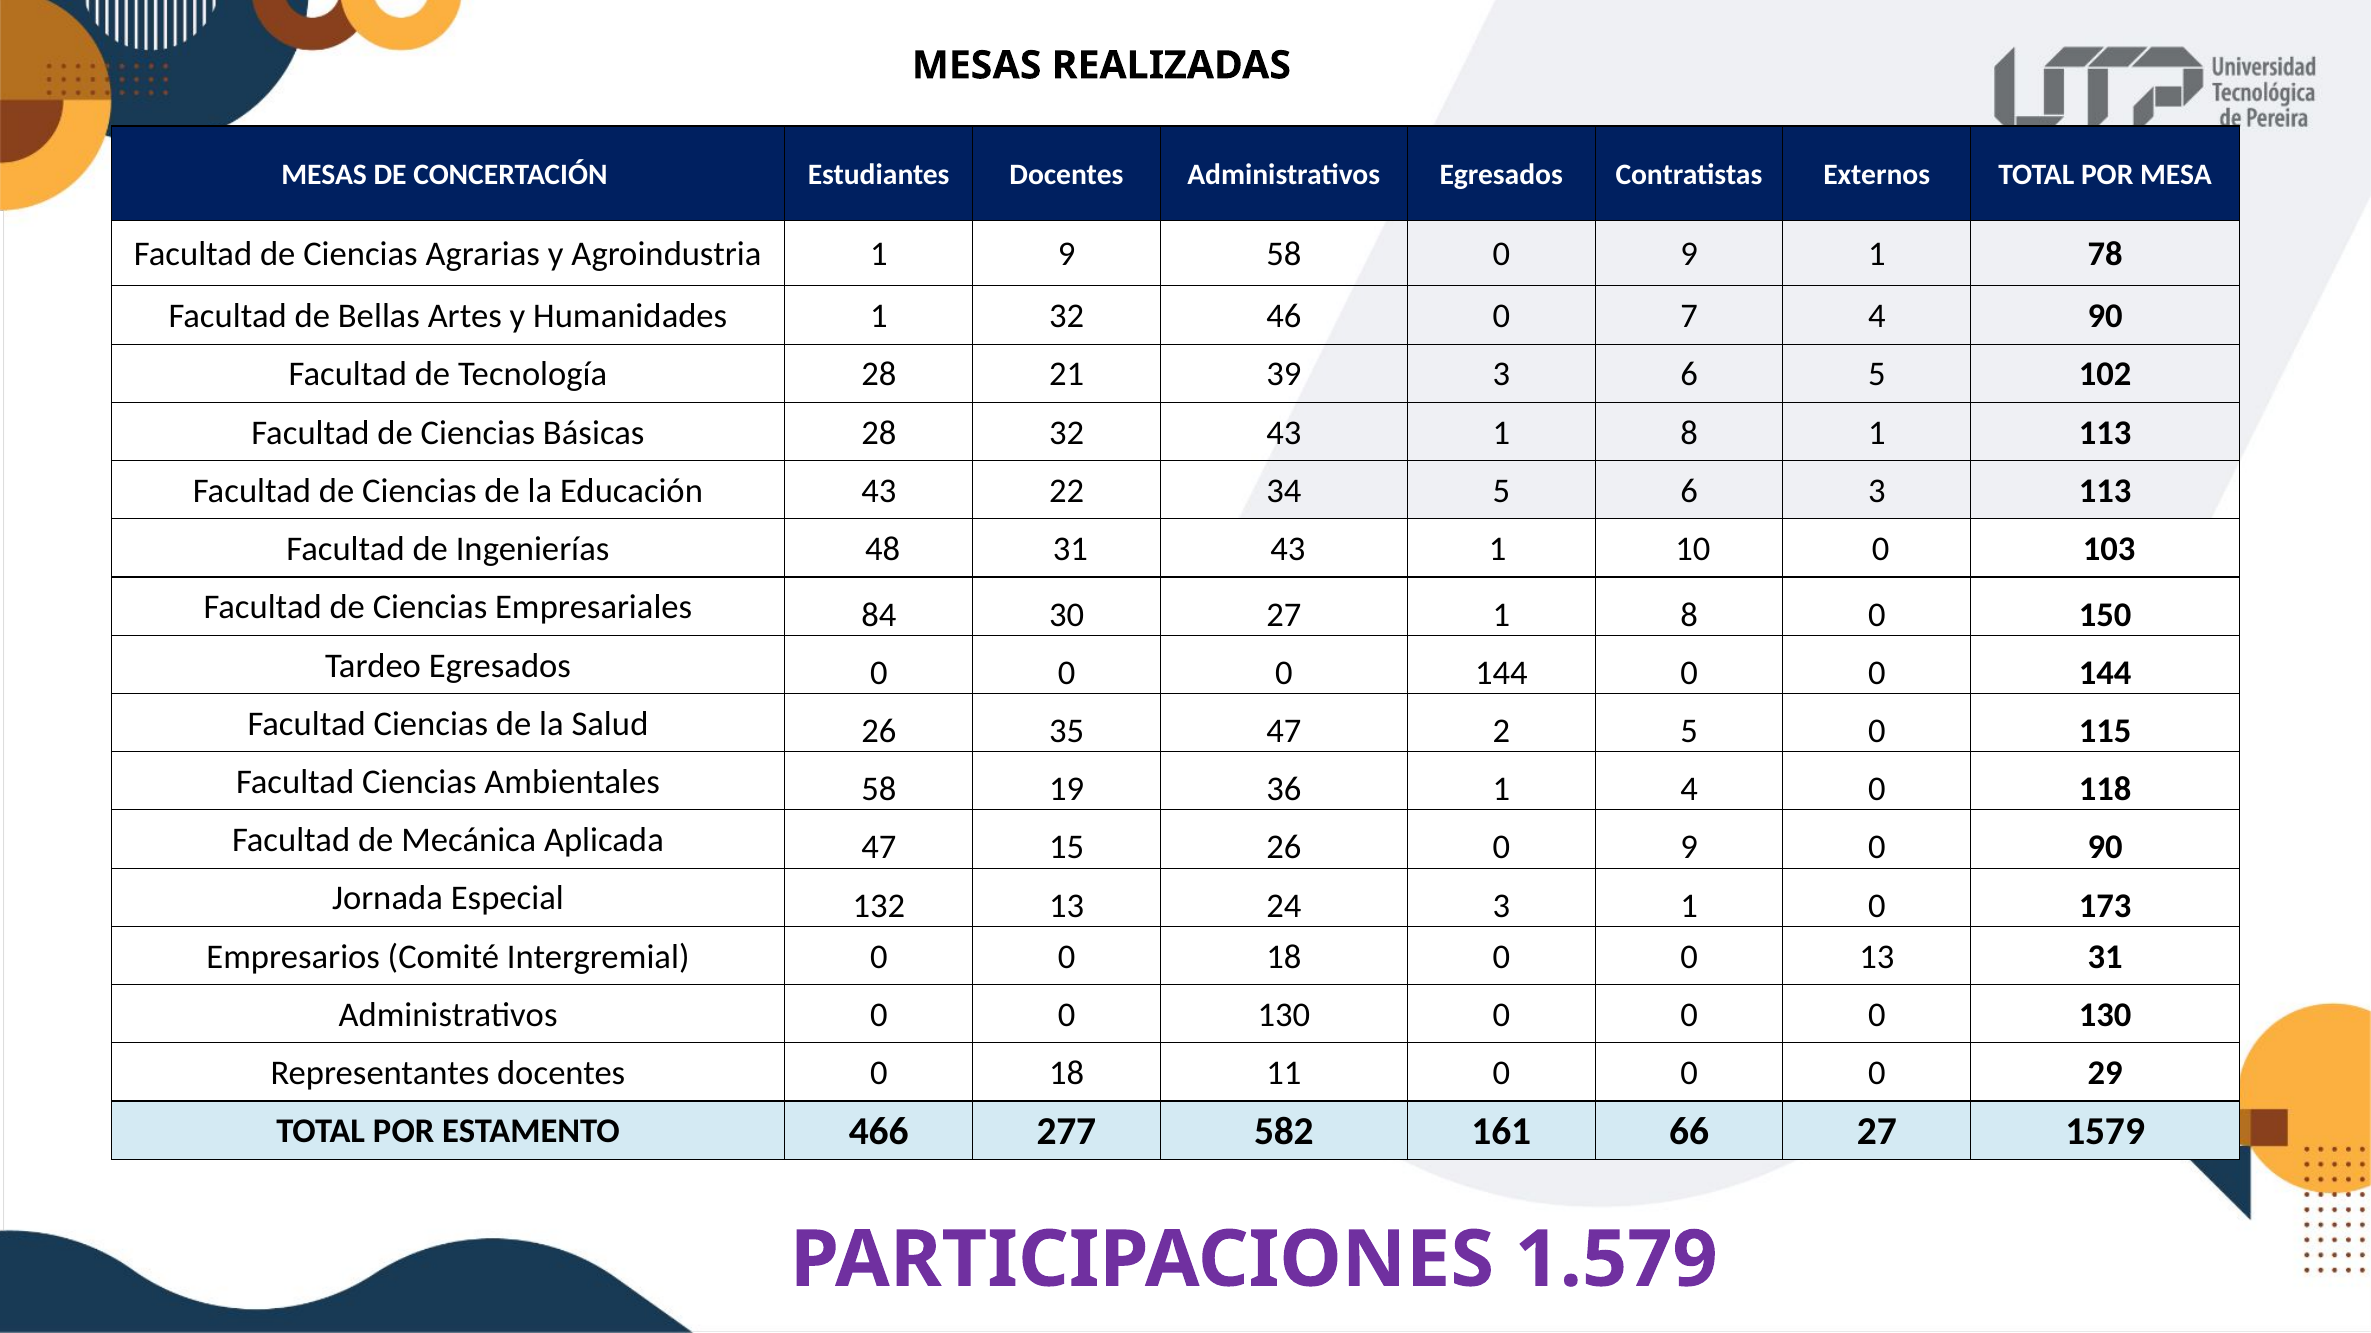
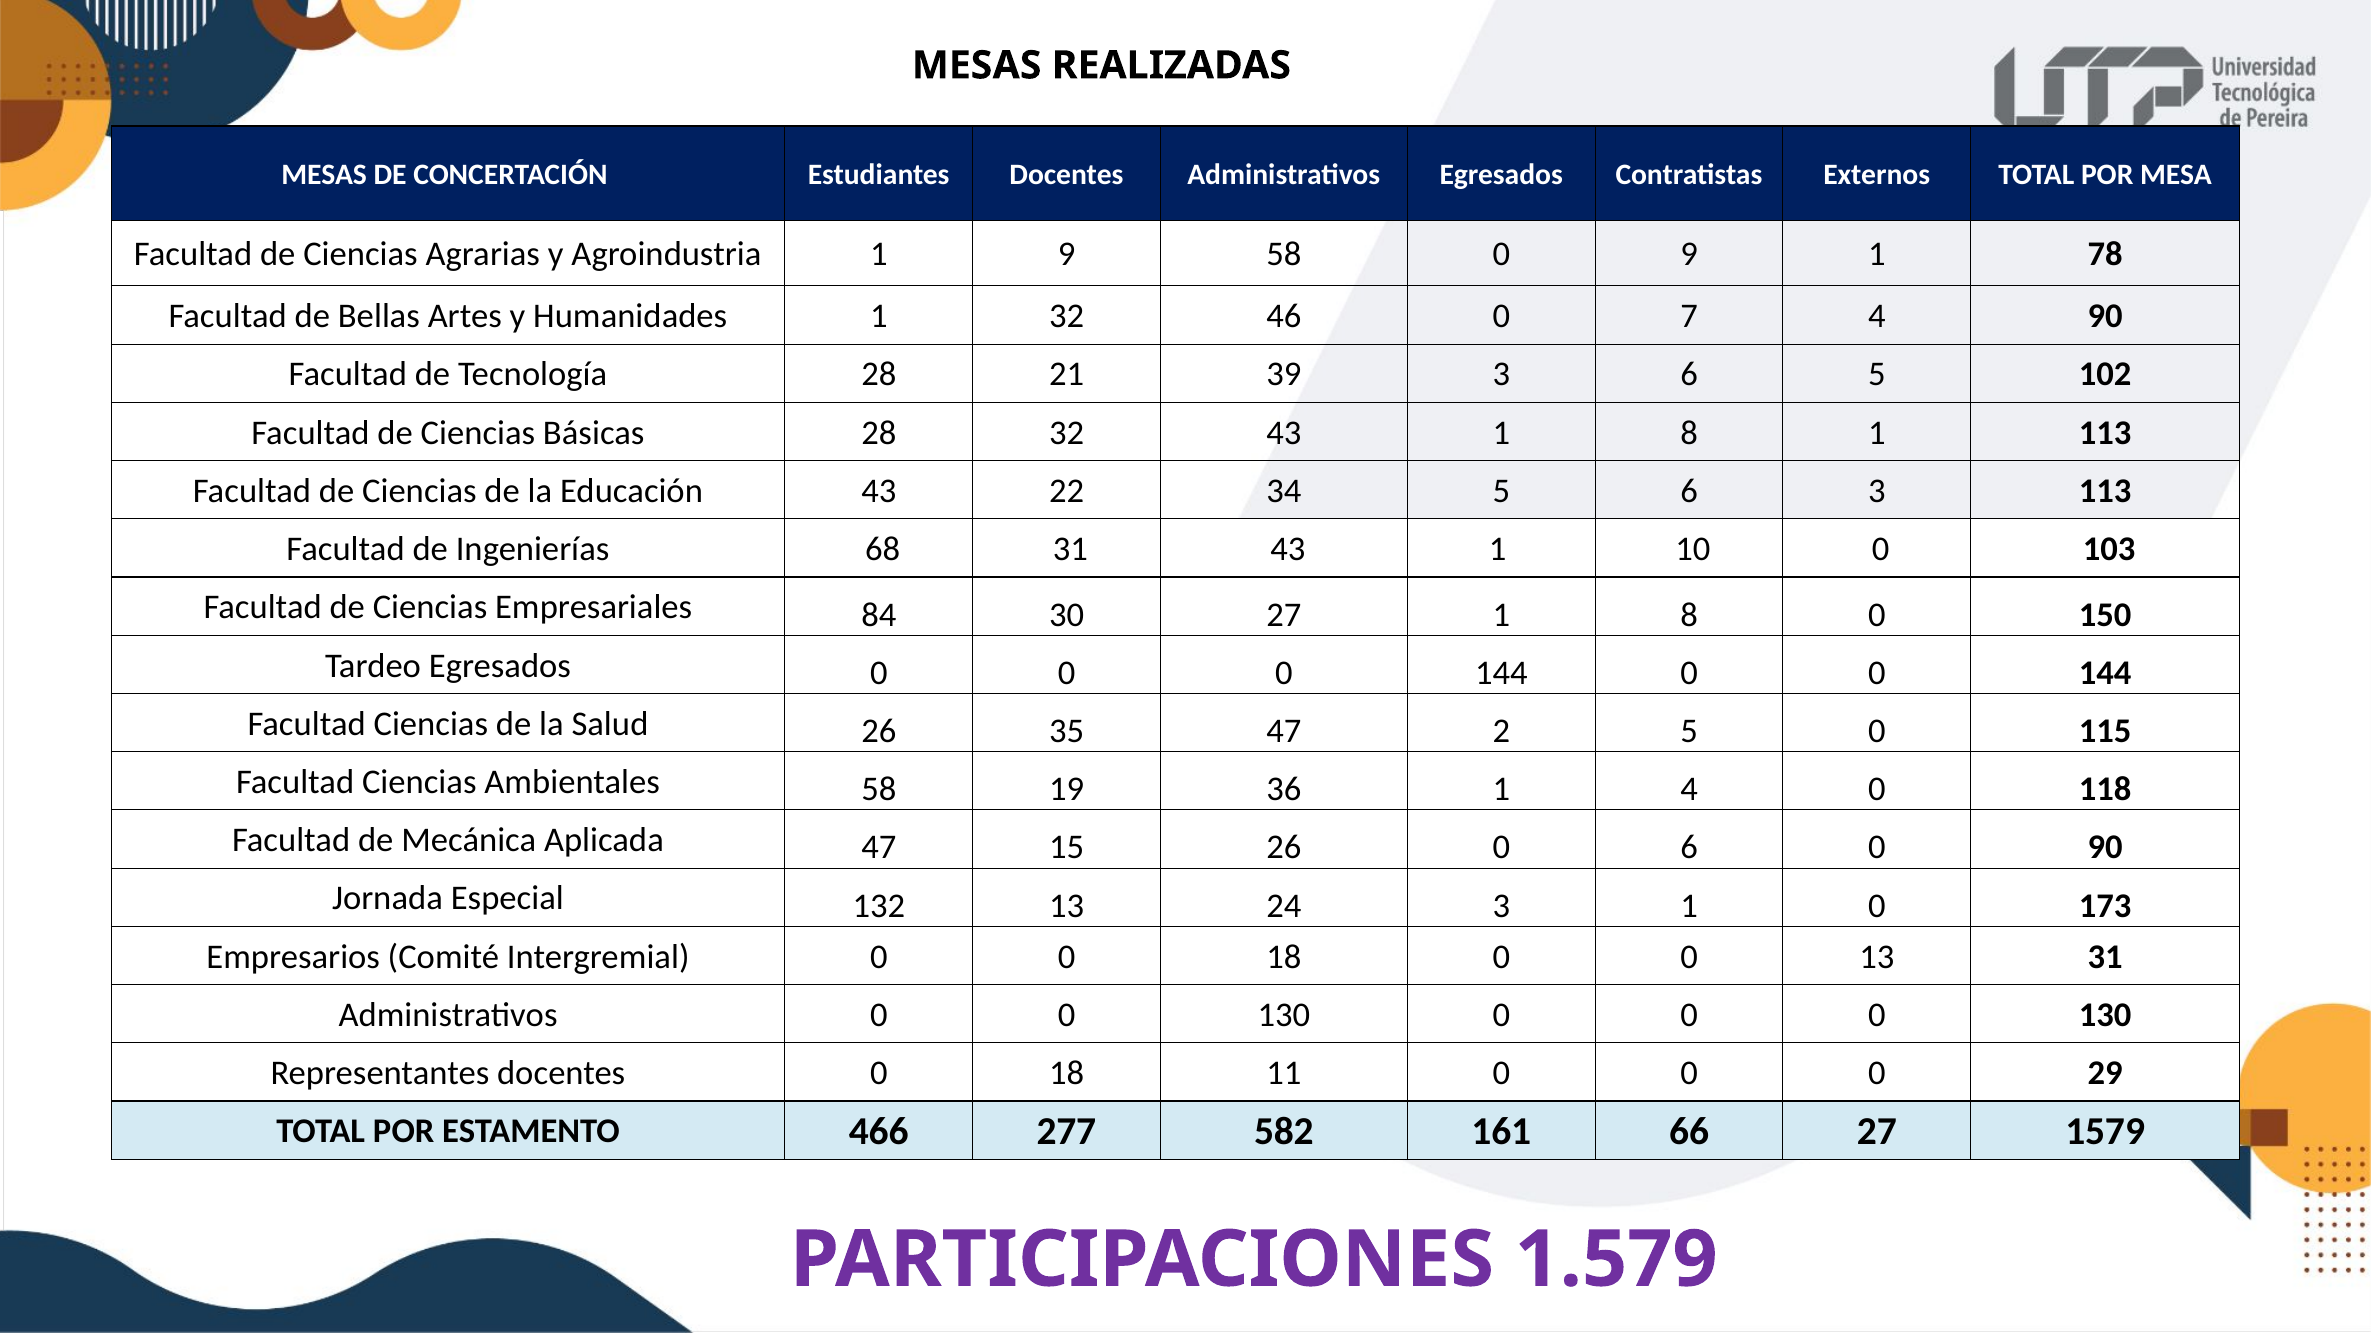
48: 48 -> 68 (883, 550)
26 0 9: 9 -> 6 (1689, 848)
